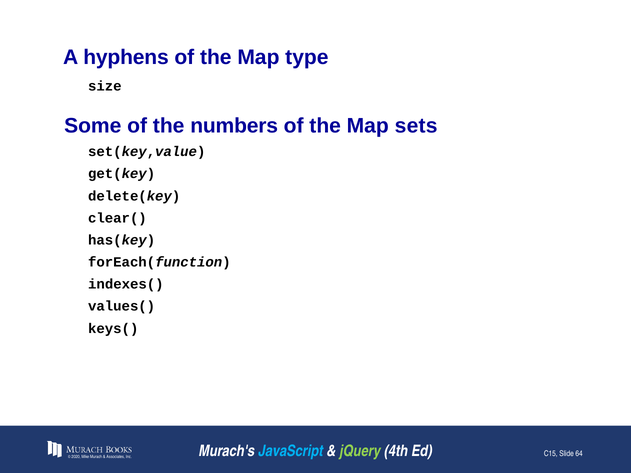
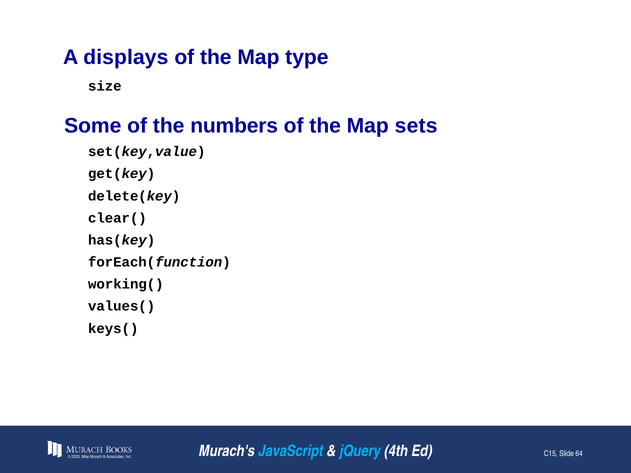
hyphens: hyphens -> displays (126, 57)
indexes(: indexes( -> working( (126, 284)
jQuery colour: light green -> light blue (360, 451)
